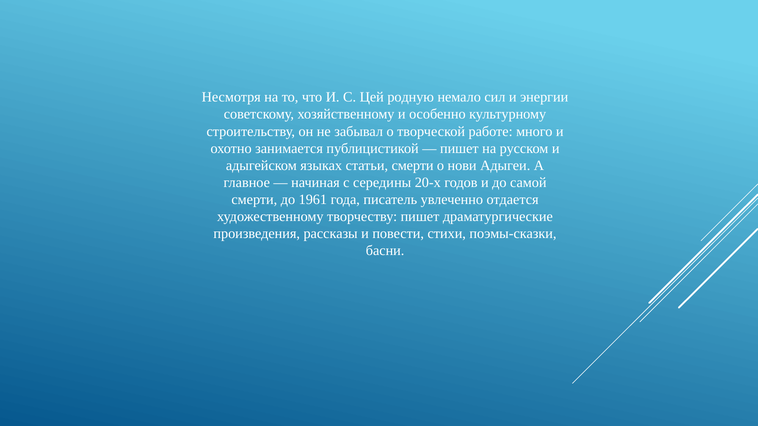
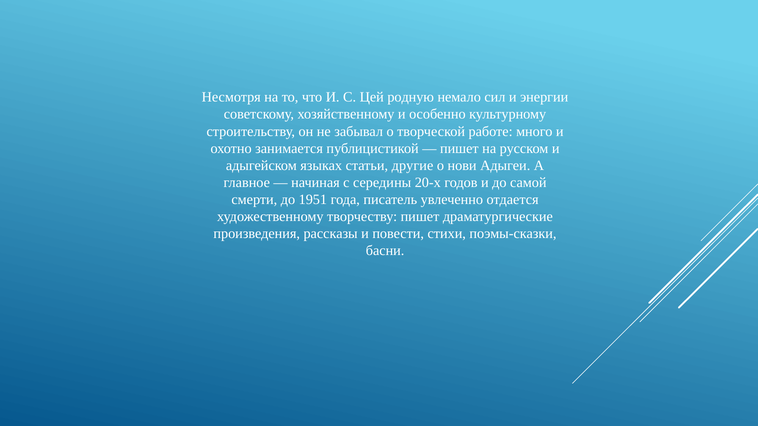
статьи смерти: смерти -> другие (413, 166)
1961: 1961 -> 1951 (313, 200)
